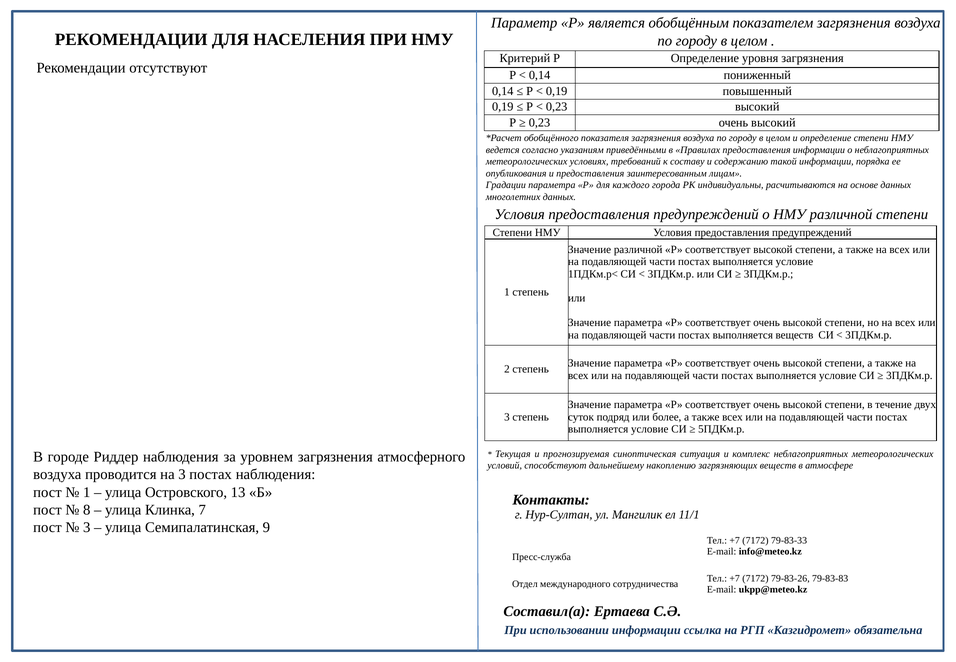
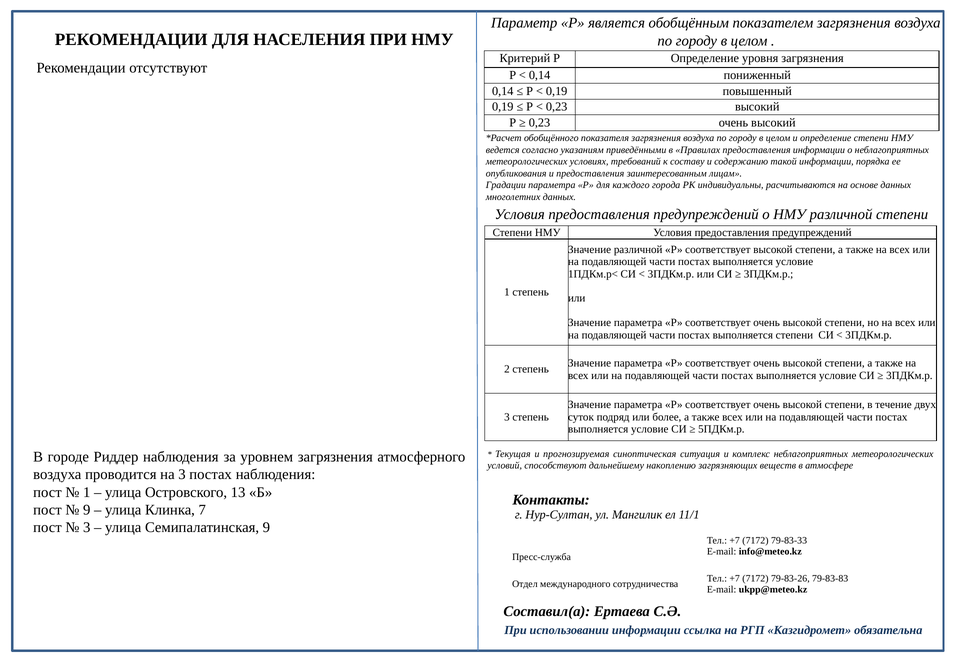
выполняется веществ: веществ -> степени (794, 335)
8: 8 -> 9 (87, 510)
